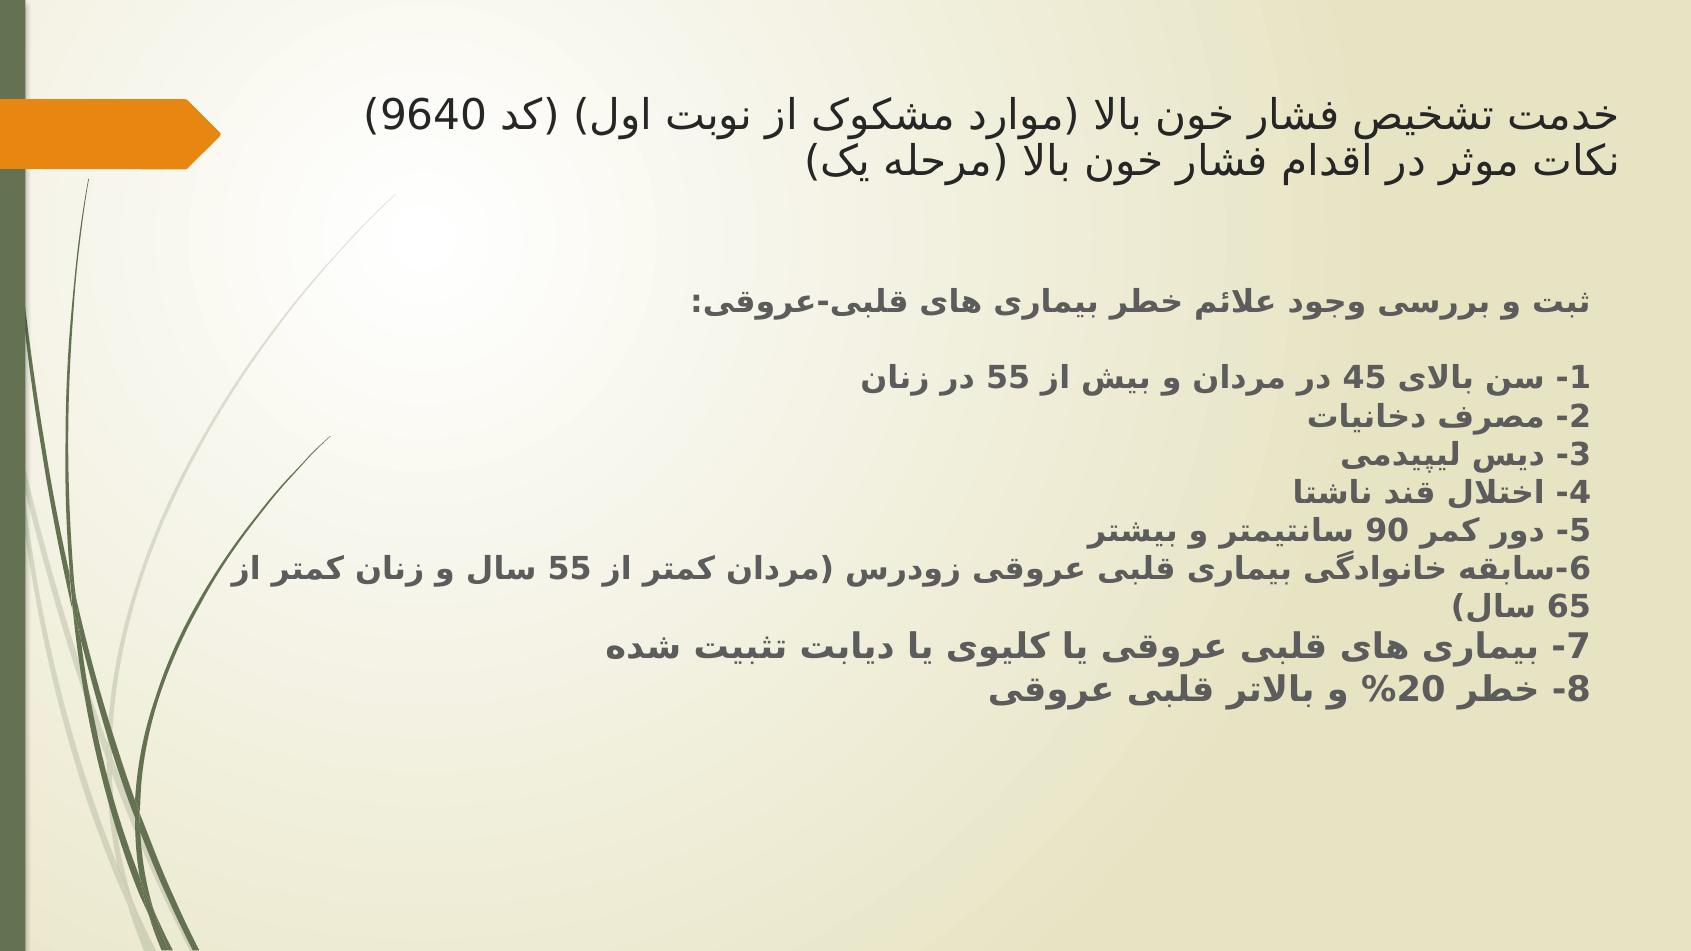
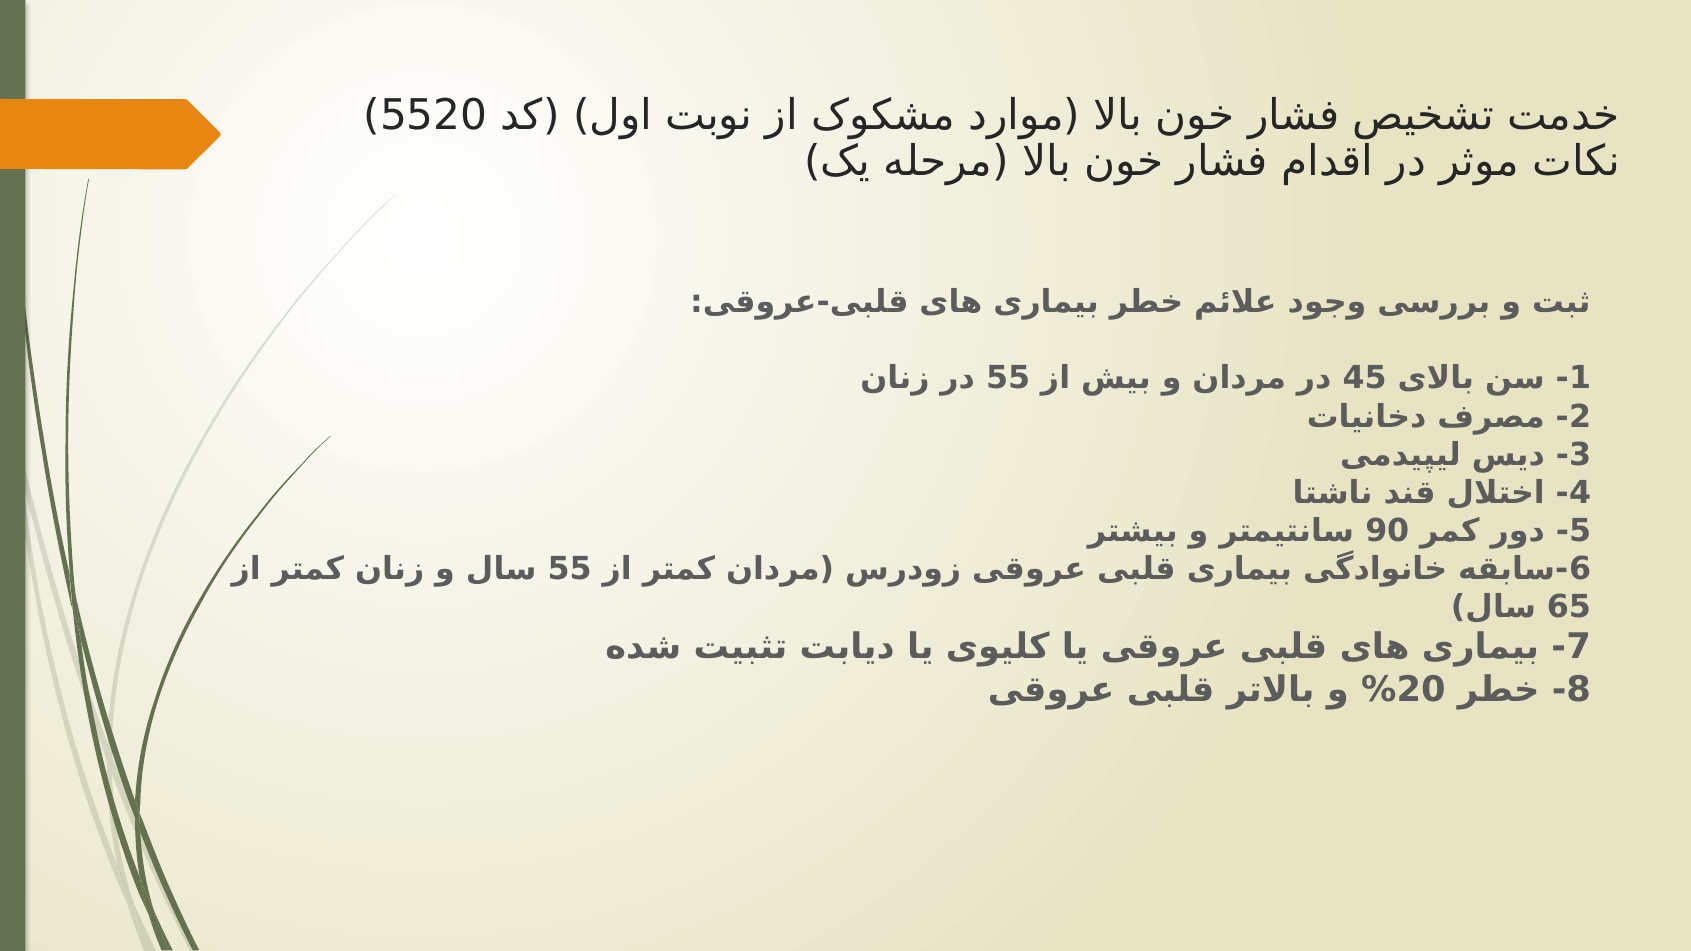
9640: 9640 -> 5520 (434, 116)
